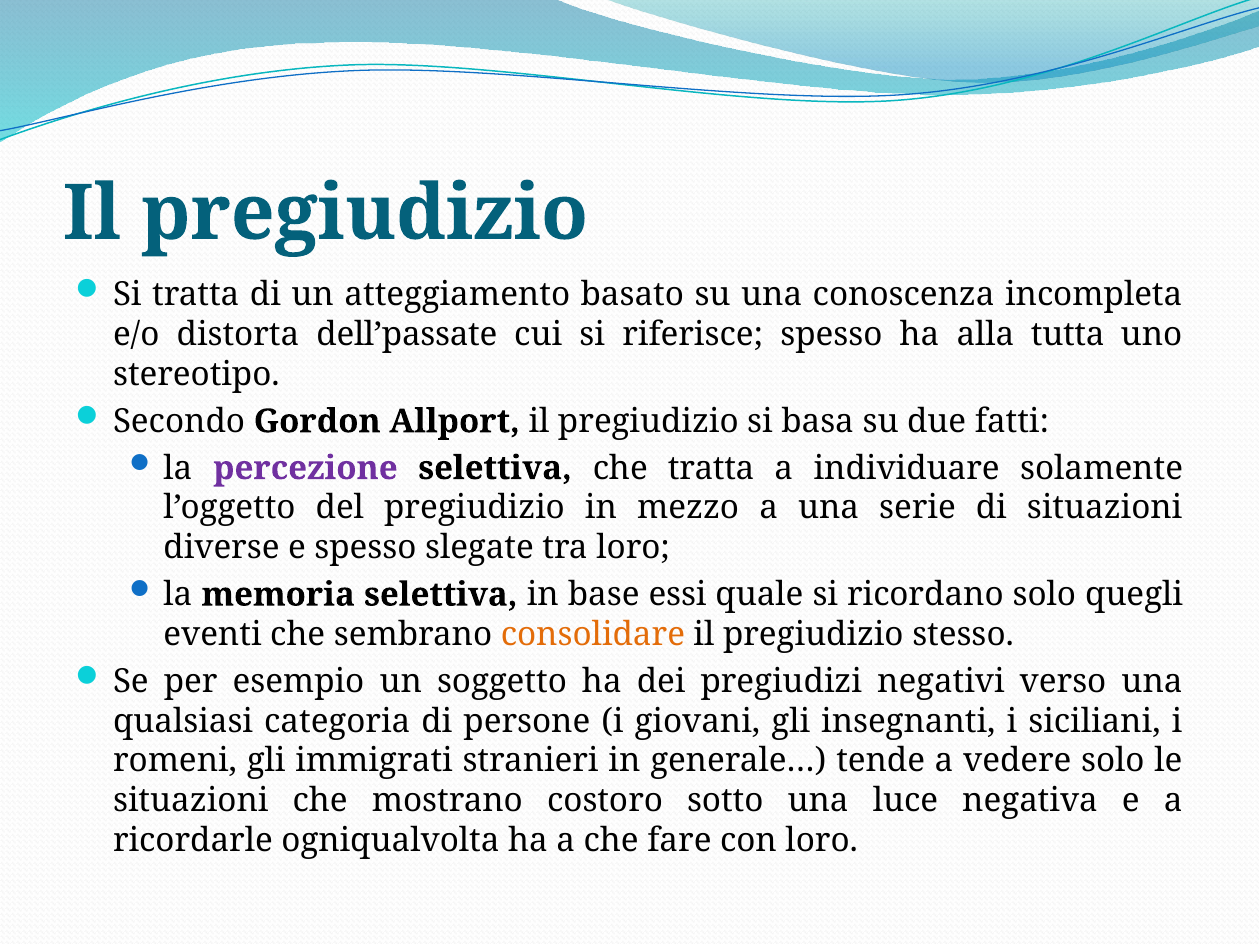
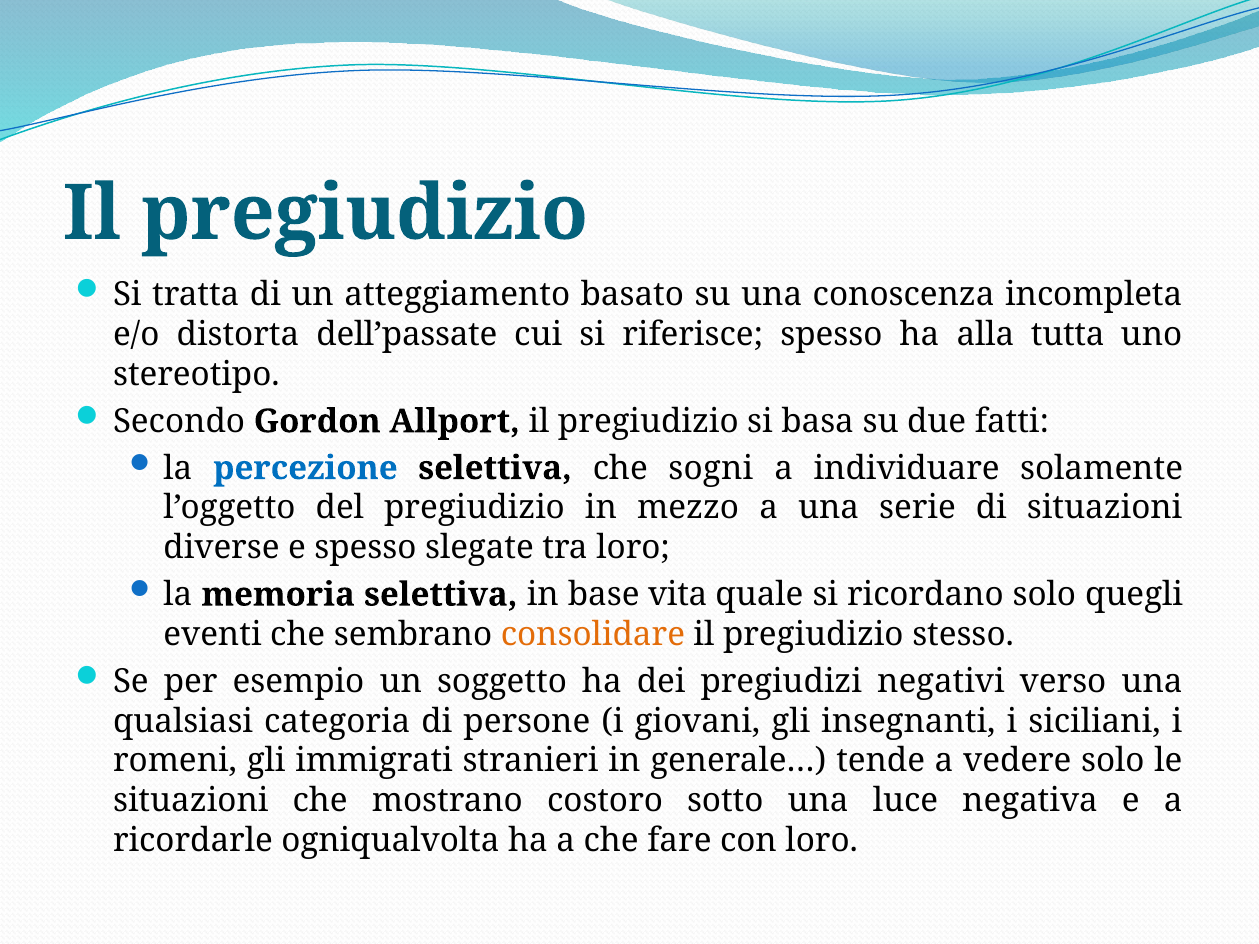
percezione colour: purple -> blue (305, 468)
che tratta: tratta -> sogni (711, 468)
essi: essi -> vita (678, 595)
